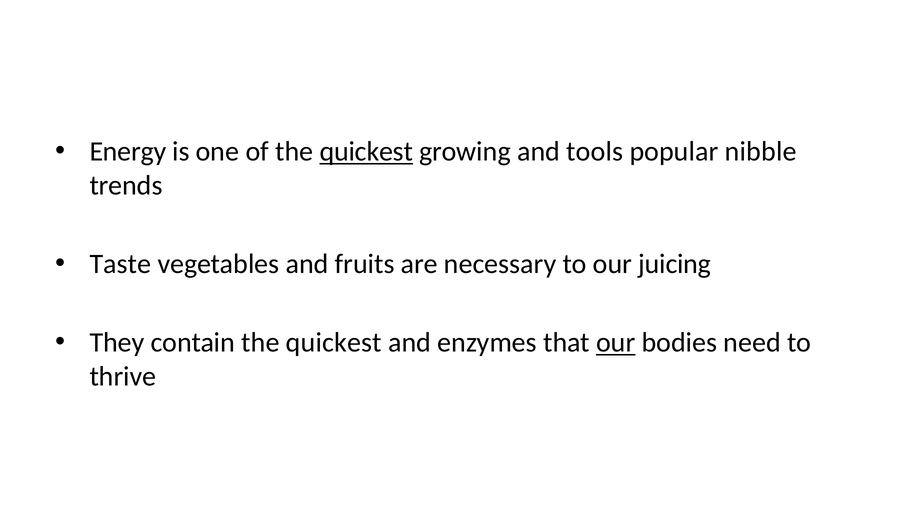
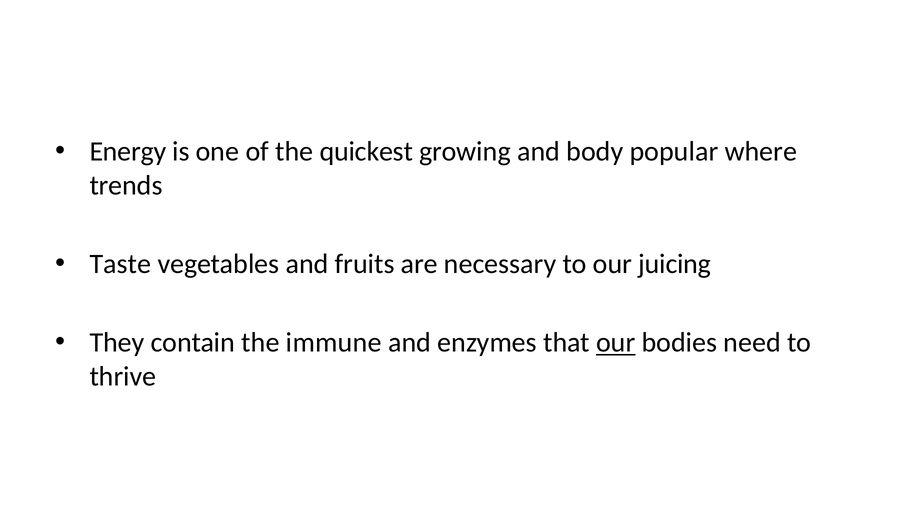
quickest underline: present -> none (366, 152)
tools: tools -> body (595, 152)
nibble: nibble -> where (761, 152)
contain the quickest: quickest -> immune (334, 343)
